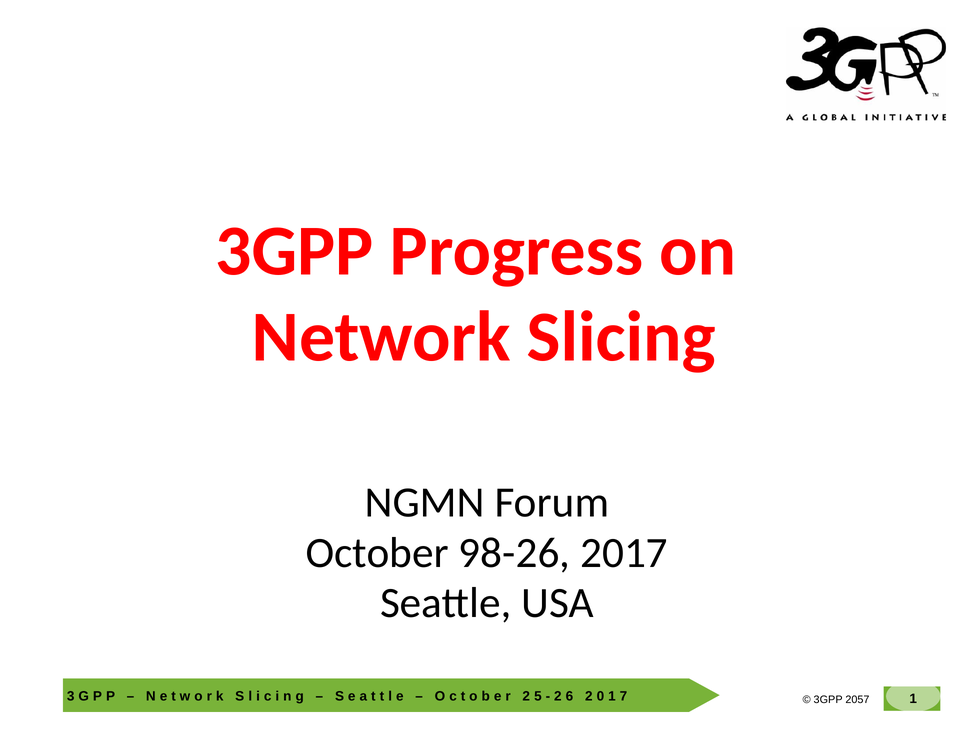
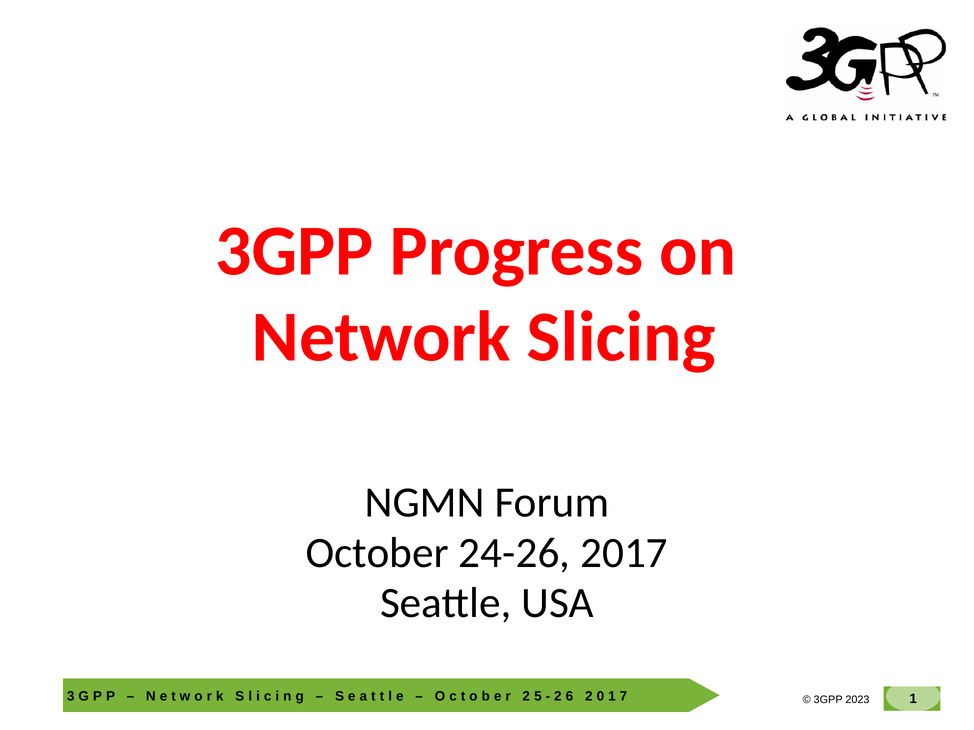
98-26: 98-26 -> 24-26 (514, 553)
2057: 2057 -> 2023 (857, 700)
